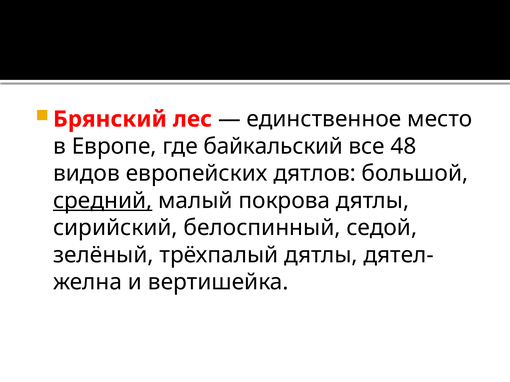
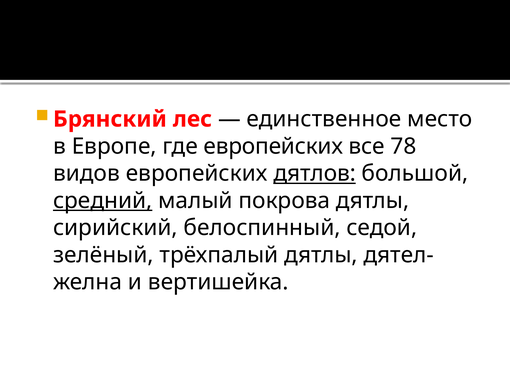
где байкальский: байкальский -> европейских (273, 147)
48: 48 -> 78 (404, 147)
дятлов underline: none -> present (315, 174)
